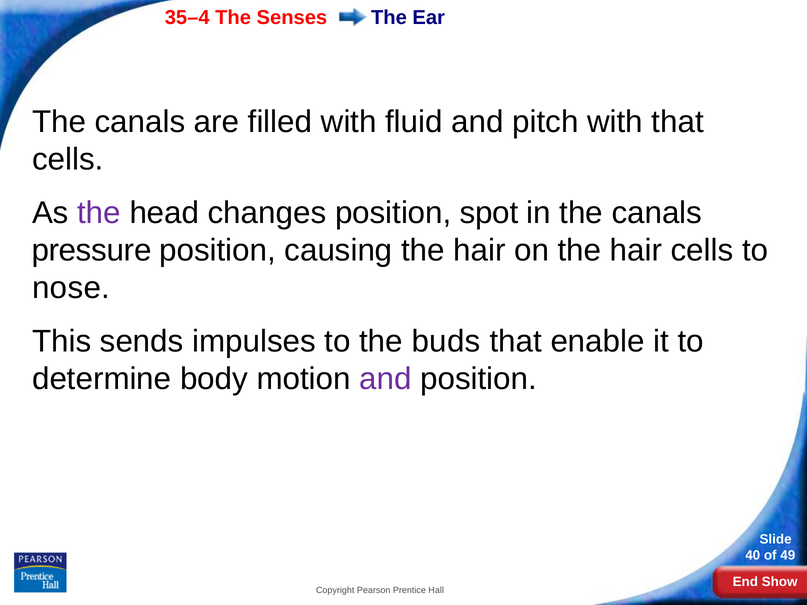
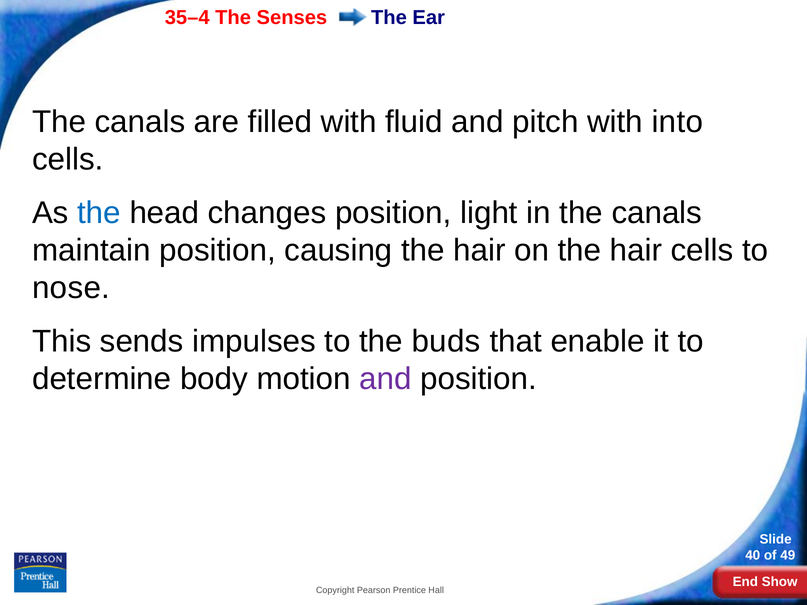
with that: that -> into (677, 122)
the colour: purple -> blue (99, 213)
spot: spot -> light (489, 213)
pressure: pressure -> maintain (91, 250)
